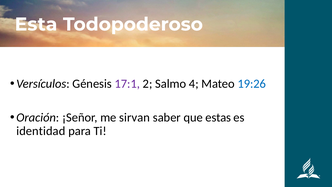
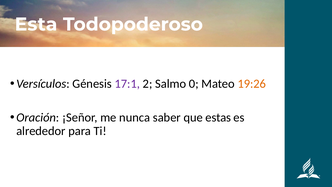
4: 4 -> 0 (194, 84)
19:26 colour: blue -> orange (252, 84)
sirvan: sirvan -> nunca (135, 117)
identidad: identidad -> alrededor (41, 131)
